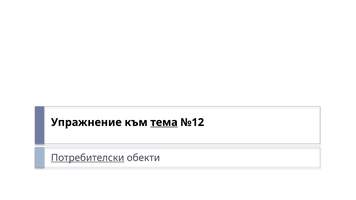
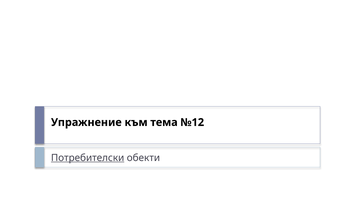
тема underline: present -> none (164, 123)
